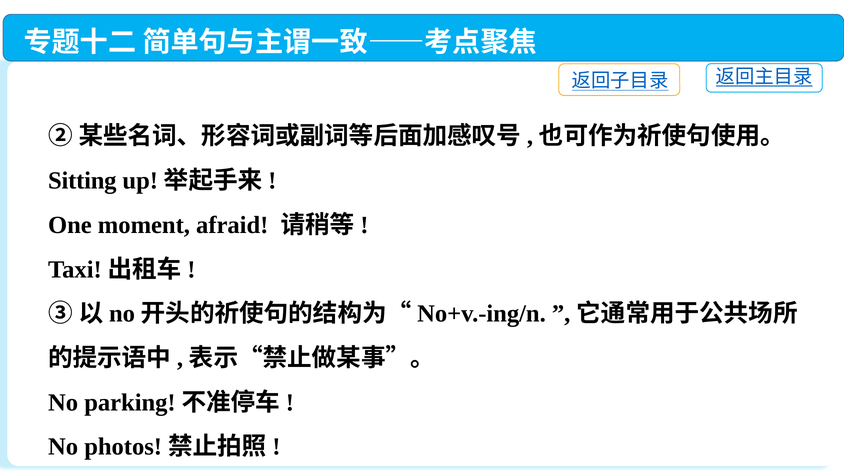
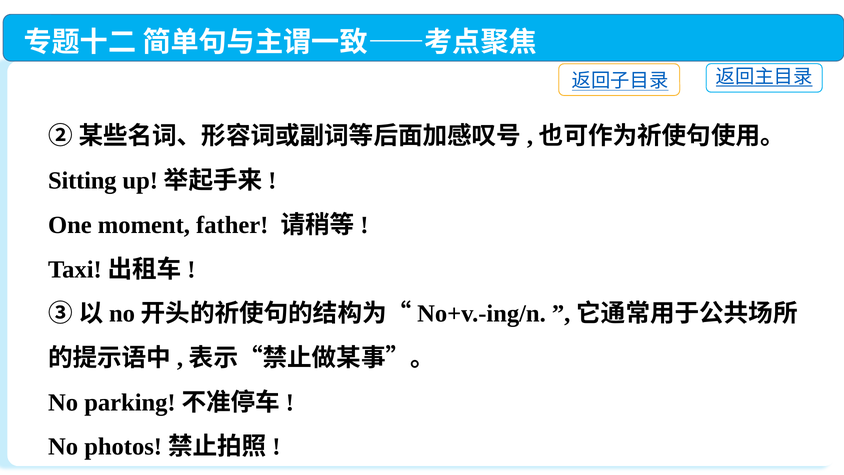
afraid: afraid -> father (232, 225)
